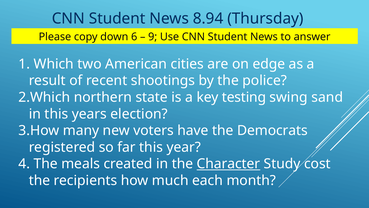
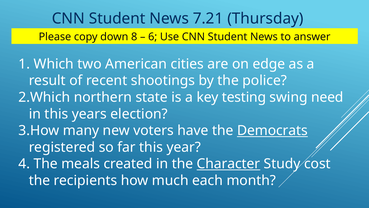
8.94: 8.94 -> 7.21 (208, 18)
6: 6 -> 8 (134, 37)
9: 9 -> 6 (153, 37)
sand: sand -> need (327, 97)
Democrats underline: none -> present (272, 130)
